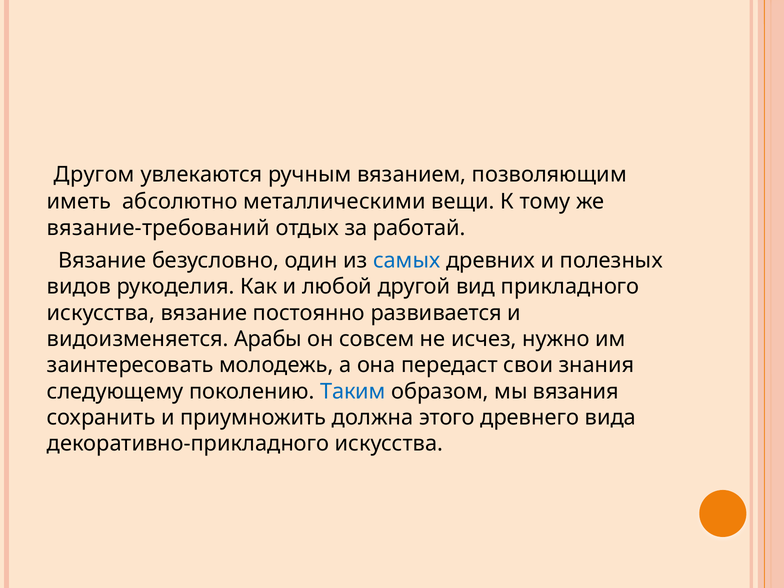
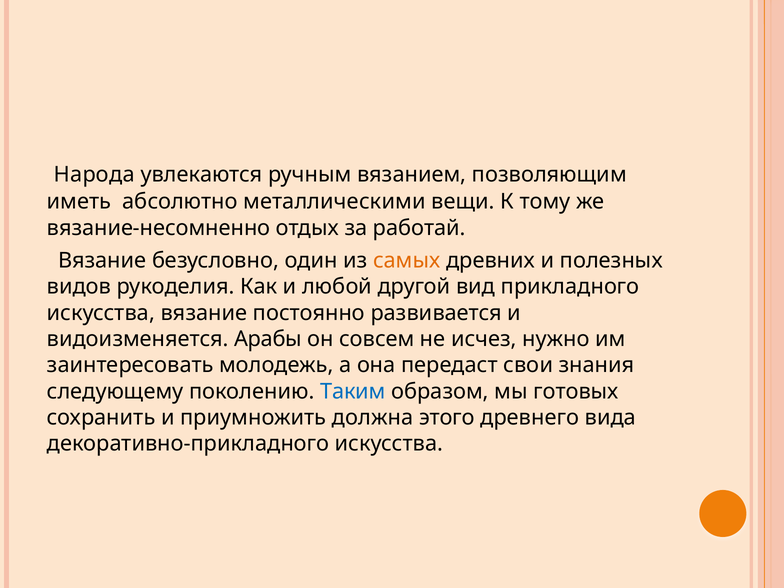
Другом: Другом -> Народа (94, 175)
вязание-требований: вязание-требований -> вязание-несомненно (159, 228)
самых colour: blue -> orange (407, 261)
вязания: вязания -> готовых (576, 391)
